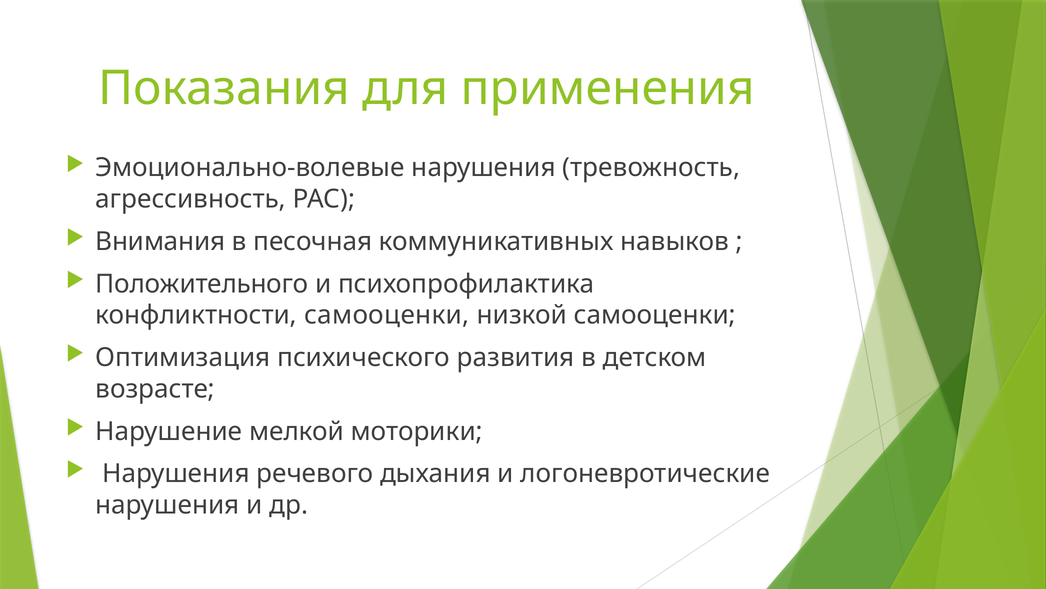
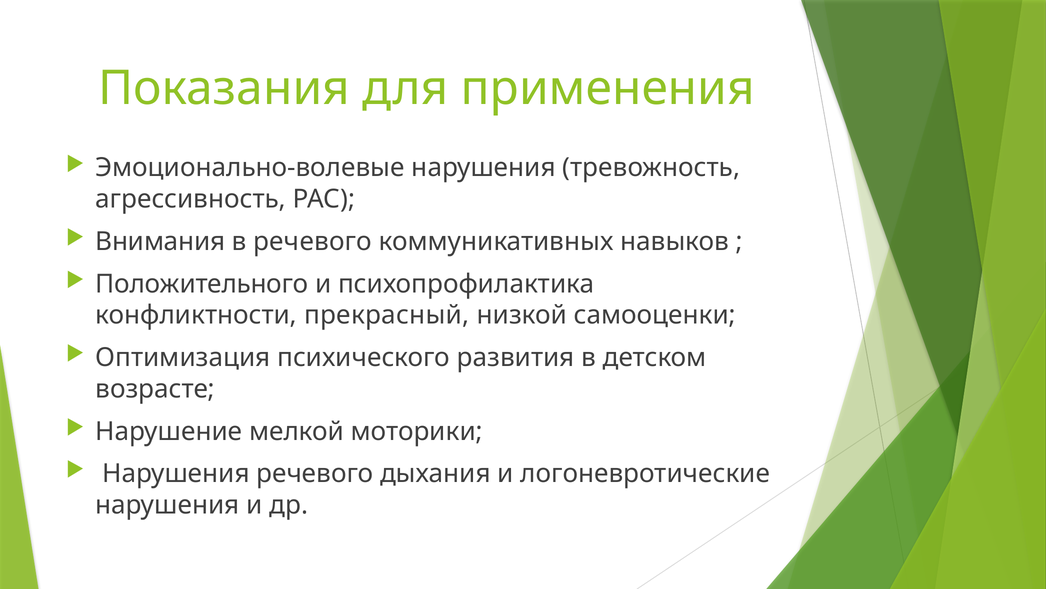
в песочная: песочная -> речевого (313, 241)
конфликтности самооценки: самооценки -> прекрасный (387, 315)
